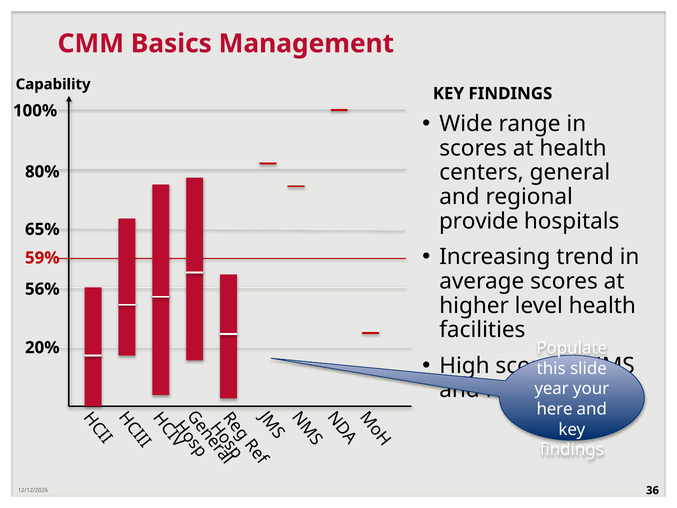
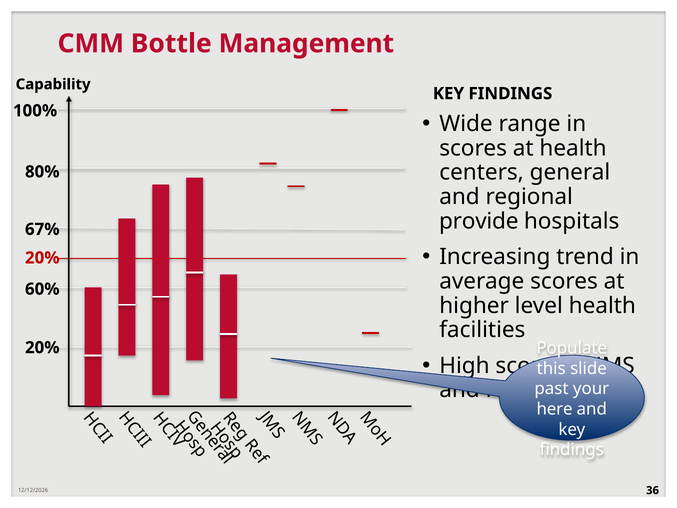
Basics: Basics -> Bottle (171, 44)
65%: 65% -> 67% (42, 229)
59%: 59% -> 20% (42, 258)
56%: 56% -> 60% (42, 289)
year: year -> past (551, 389)
